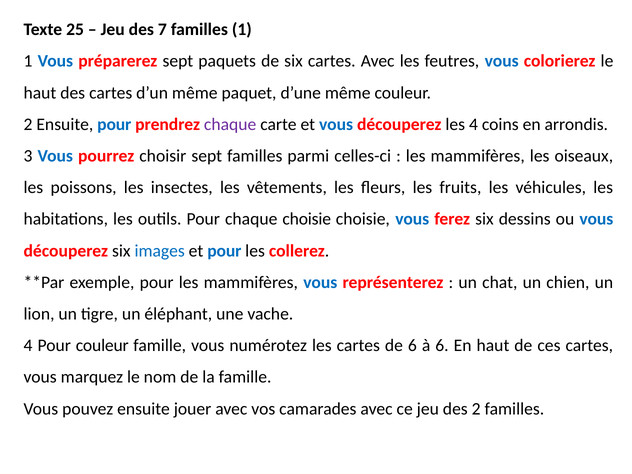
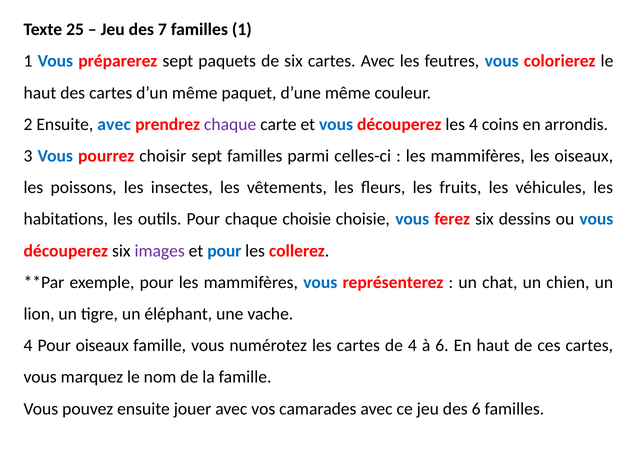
Ensuite pour: pour -> avec (114, 124)
images colour: blue -> purple (160, 251)
Pour couleur: couleur -> oiseaux (102, 346)
de 6: 6 -> 4 (412, 346)
des 2: 2 -> 6 (476, 409)
